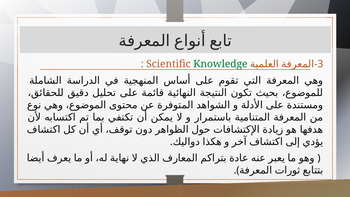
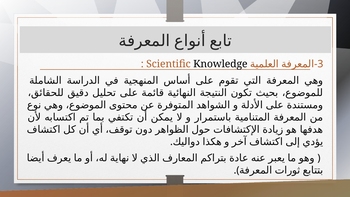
Knowledge colour: green -> black (220, 64)
